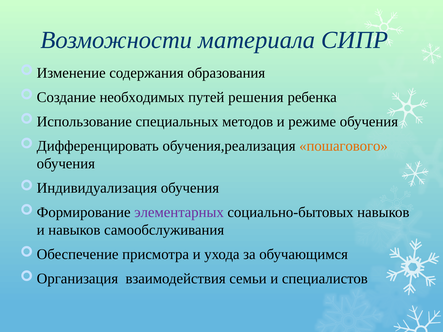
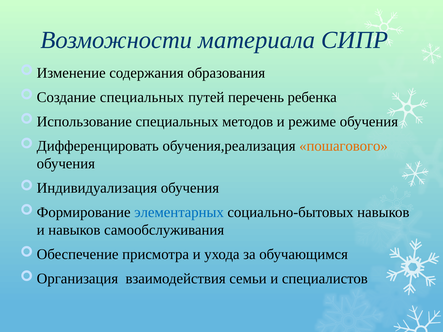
необходимых: необходимых -> специальных (142, 97)
решения: решения -> перечень (256, 97)
элементарных colour: purple -> blue (179, 212)
